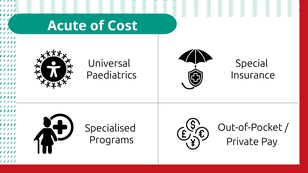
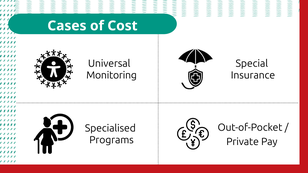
Acute: Acute -> Cases (67, 26)
Paediatrics: Paediatrics -> Monitoring (112, 75)
